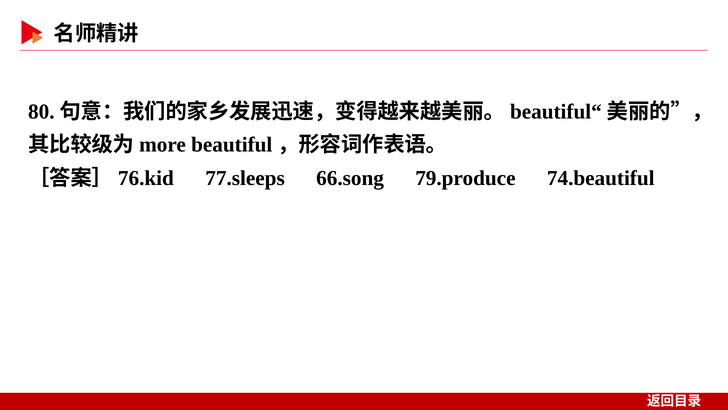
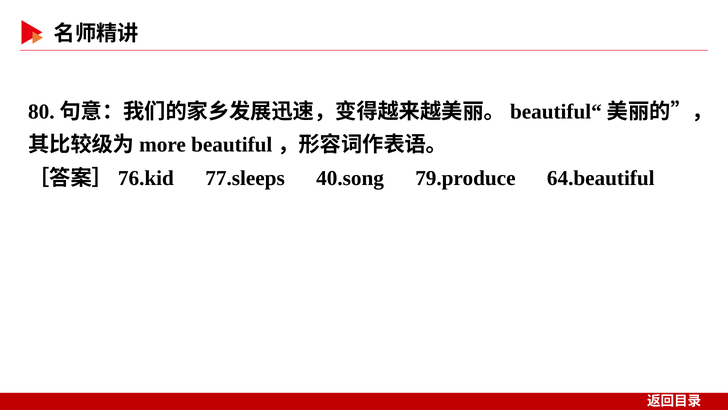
66.song: 66.song -> 40.song (350, 178)
74.beautiful: 74.beautiful -> 64.beautiful (601, 178)
